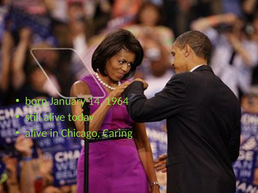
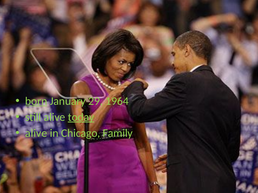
14: 14 -> 29 (96, 101)
today underline: none -> present (81, 117)
Caring: Caring -> Family (118, 133)
